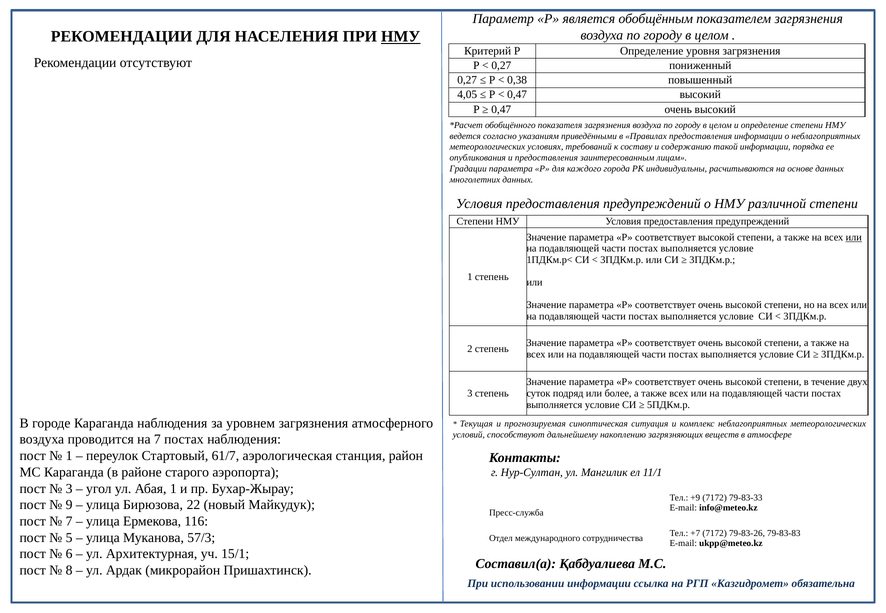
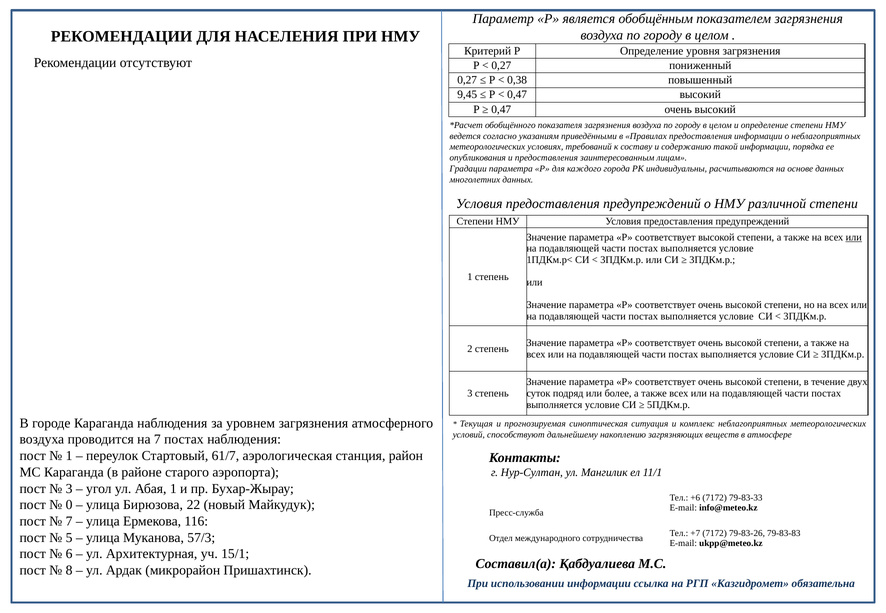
НМУ underline: present -> none (401, 37)
4,05: 4,05 -> 9,45 (467, 95)
+9: +9 -> +6 (695, 498)
9: 9 -> 0 (69, 505)
